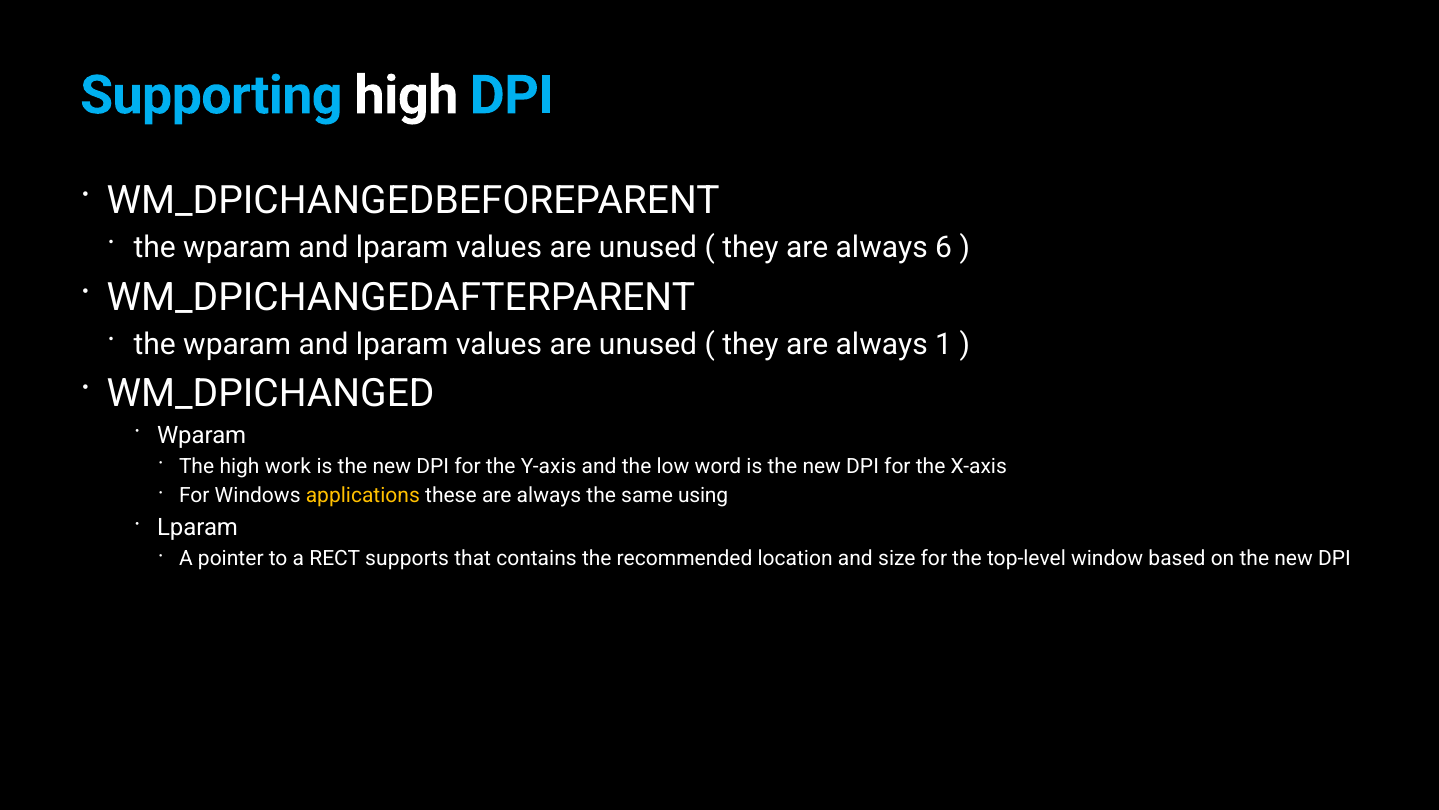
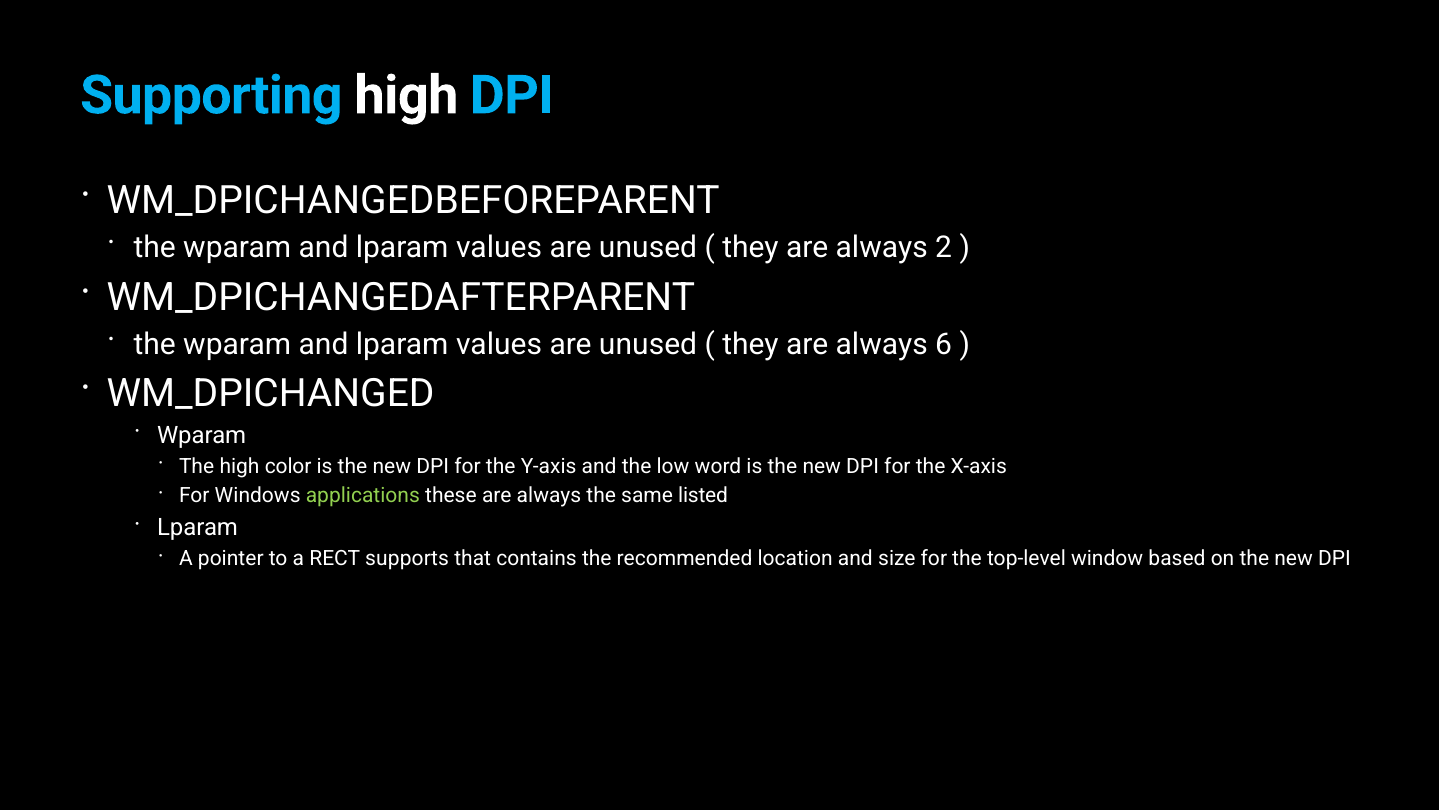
6: 6 -> 2 (944, 248)
1: 1 -> 6 (944, 344)
work: work -> color (288, 466)
applications colour: yellow -> light green (363, 496)
using: using -> listed (703, 496)
